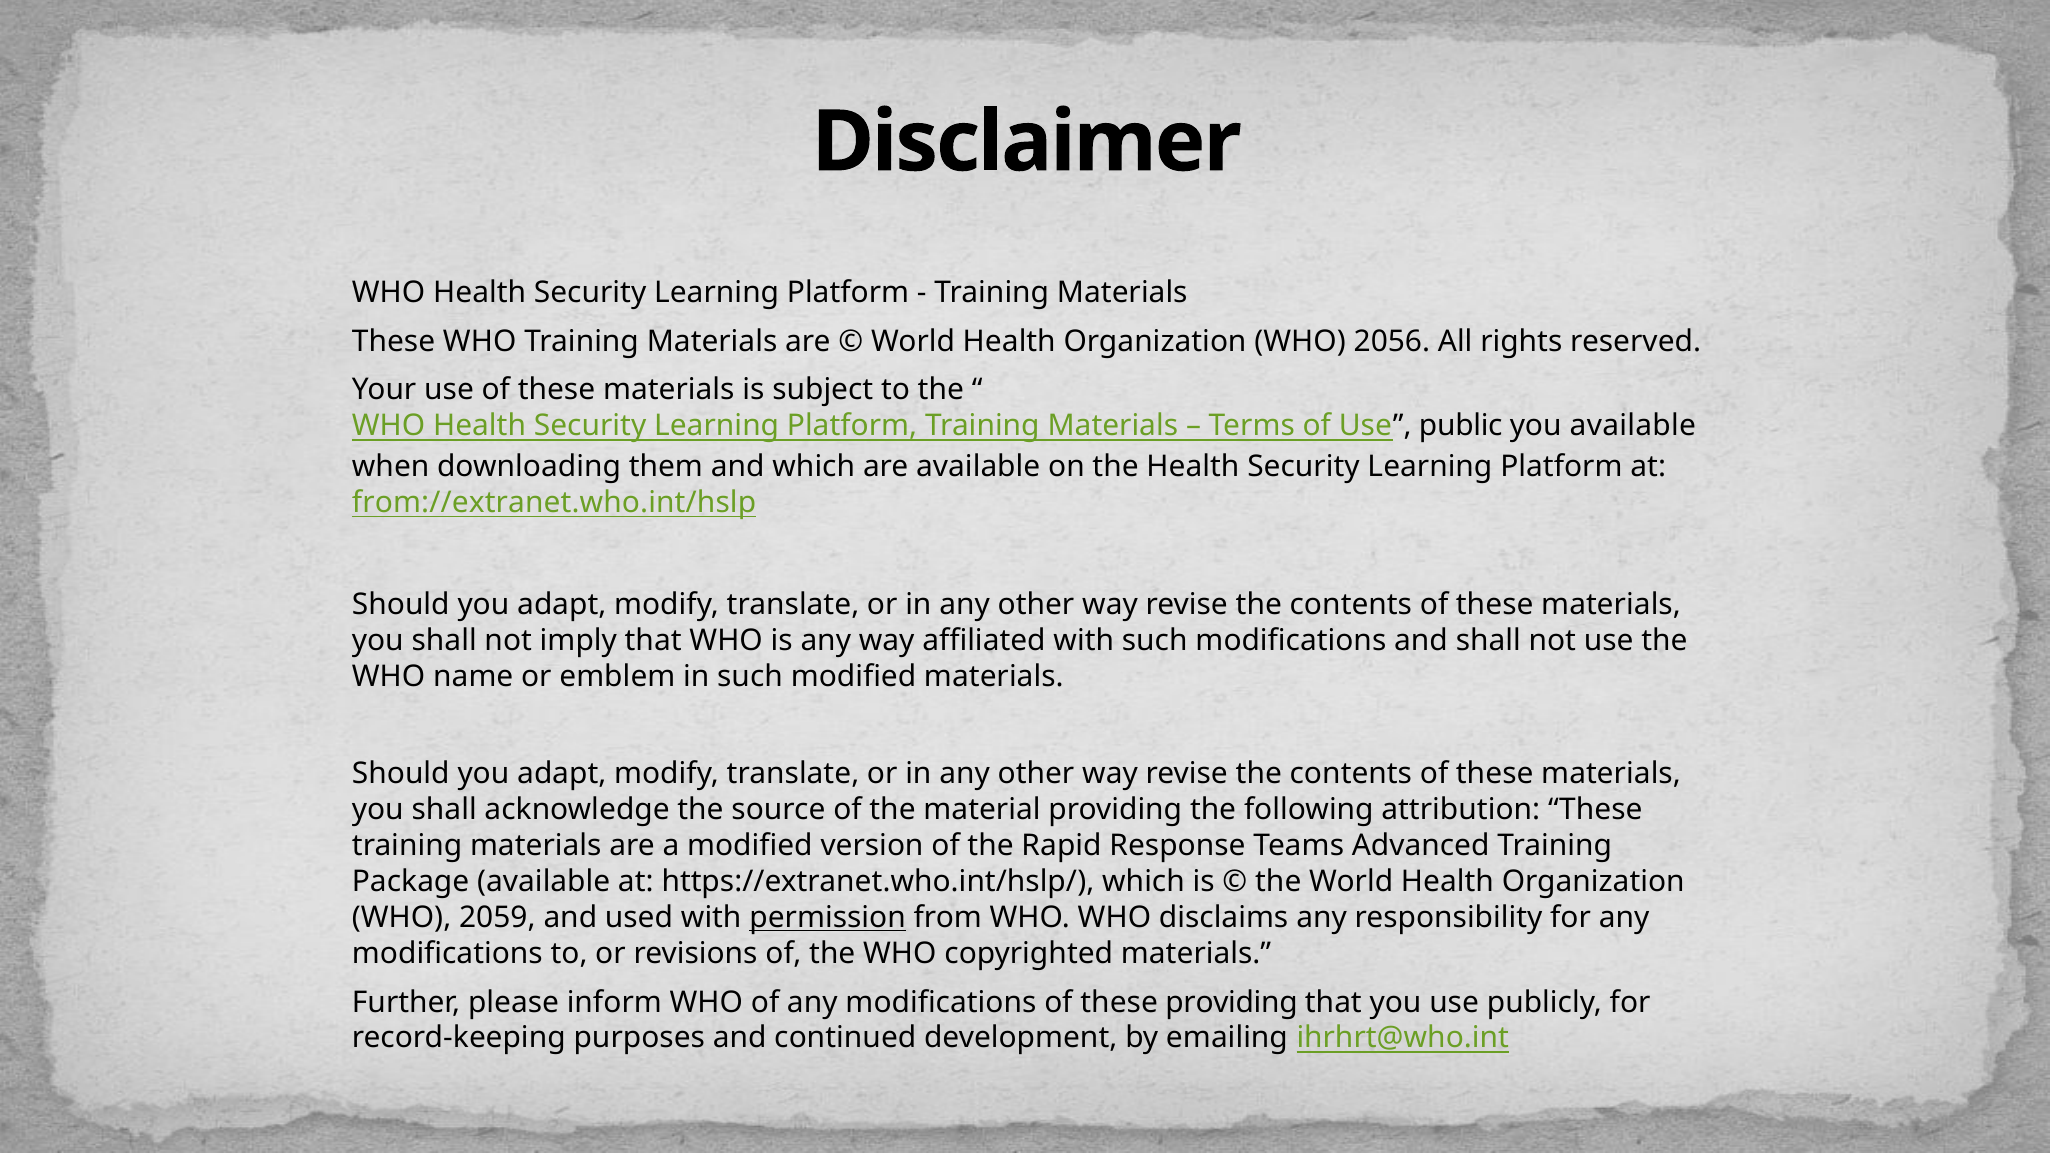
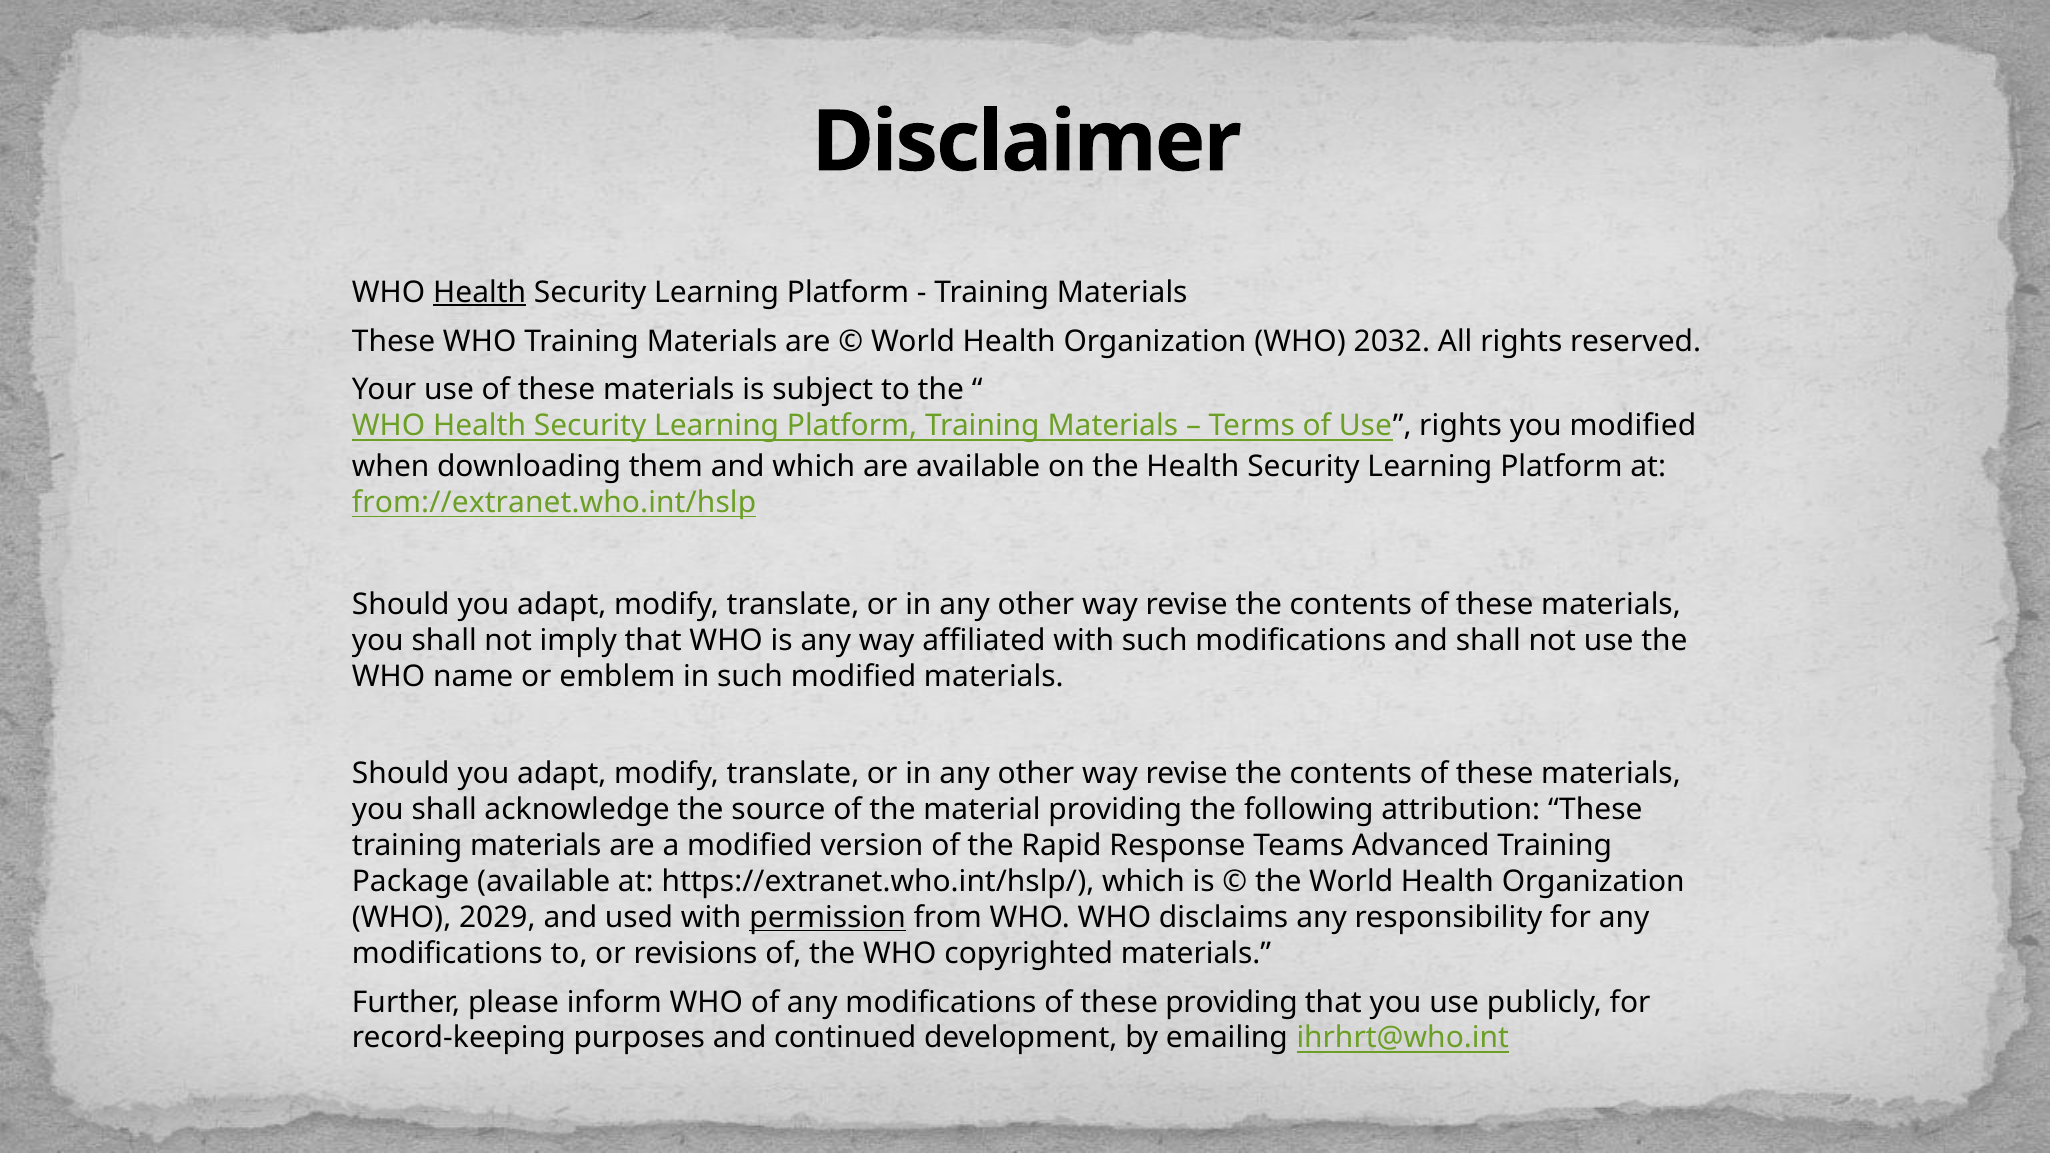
Health underline: none -> present (480, 293)
2056: 2056 -> 2032 (1392, 341)
Use public: public -> rights (1461, 426)
you available: available -> modified (1633, 426)
2059: 2059 -> 2029 (497, 918)
